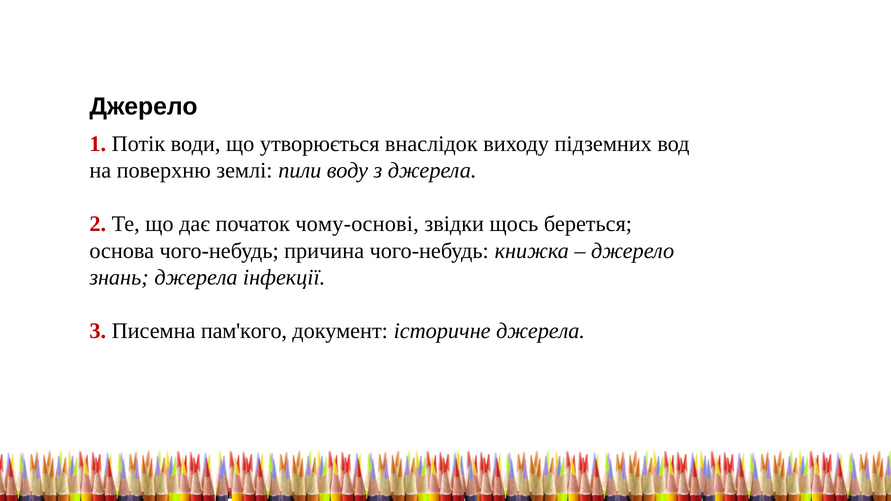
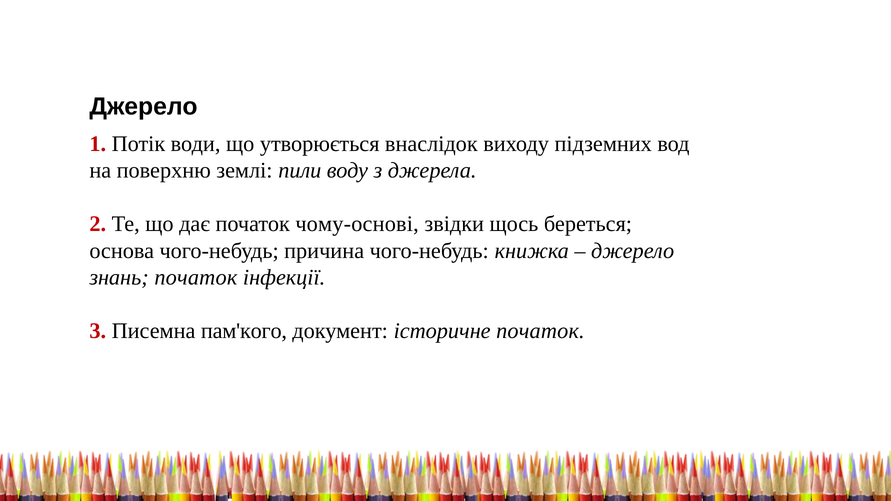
знань джерела: джерела -> початок (196, 278)
історичне джерела: джерела -> початок (540, 331)
